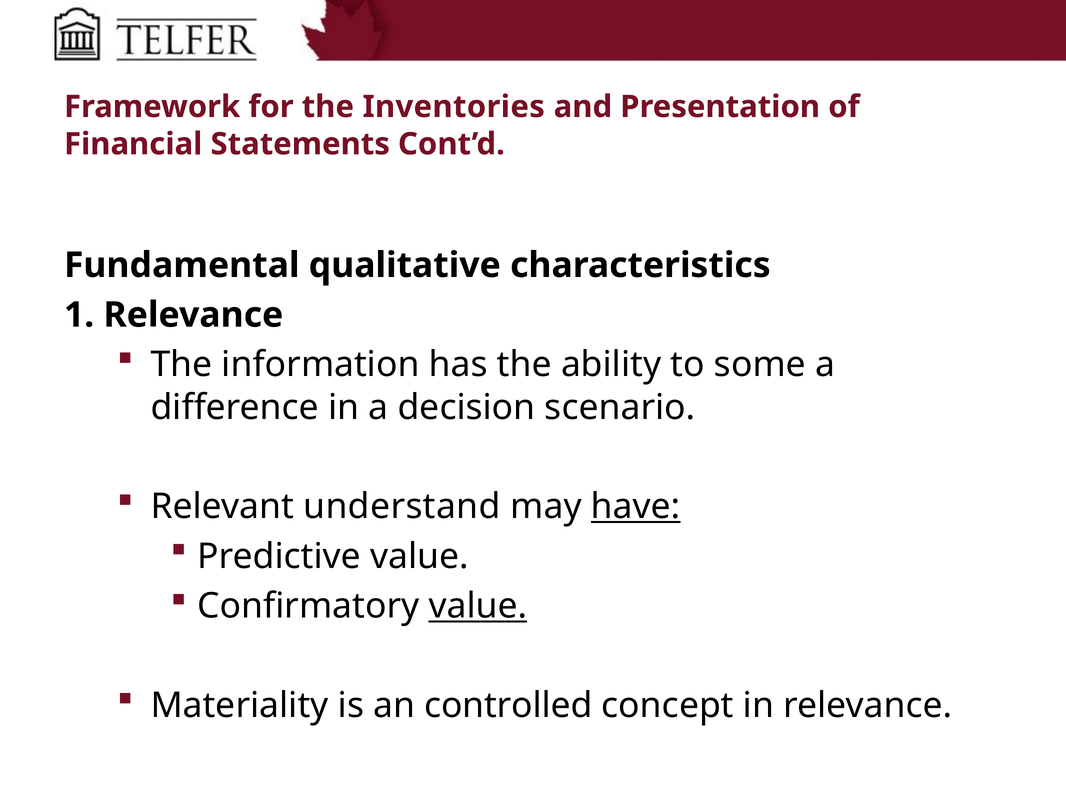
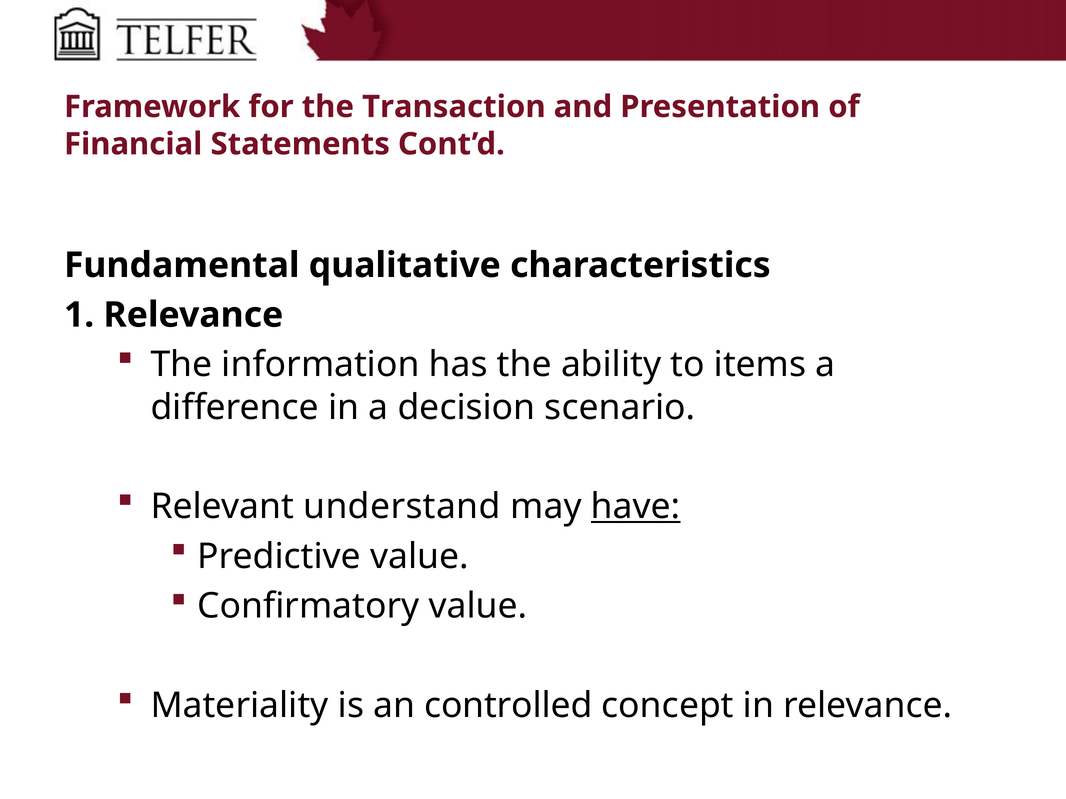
Inventories: Inventories -> Transaction (454, 107)
some: some -> items (760, 365)
value underline: present -> none (478, 606)
